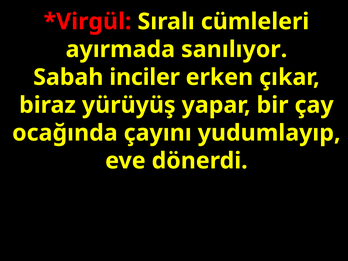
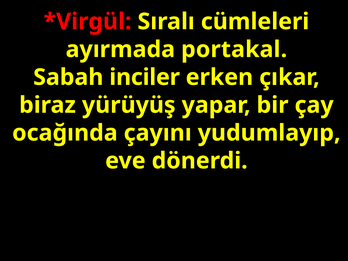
sanılıyor: sanılıyor -> portakal (234, 49)
